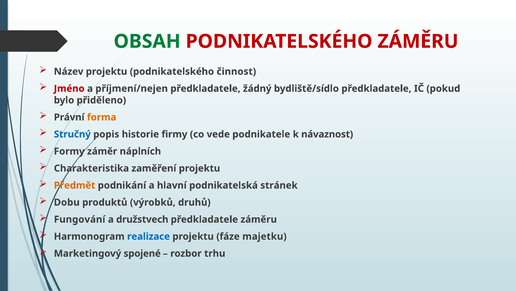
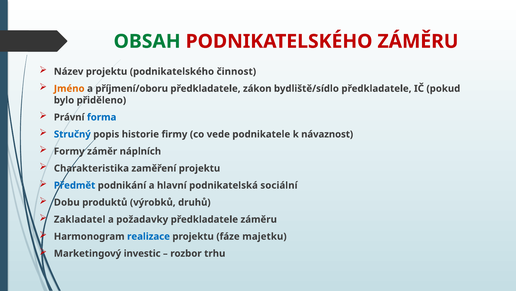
Jméno colour: red -> orange (69, 88)
příjmení/nejen: příjmení/nejen -> příjmení/oboru (132, 88)
žádný: žádný -> zákon (257, 88)
forma colour: orange -> blue (102, 117)
Předmět colour: orange -> blue (75, 185)
stránek: stránek -> sociální (279, 185)
Fungování: Fungování -> Zakladatel (80, 219)
družstvech: družstvech -> požadavky (142, 219)
spojené: spojené -> investic (142, 253)
